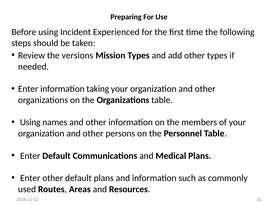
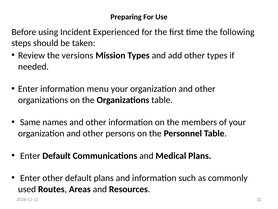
taking: taking -> menu (98, 89)
Using: Using -> Same (30, 122)
